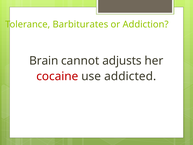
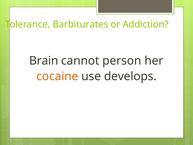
adjusts: adjusts -> person (122, 61)
cocaine colour: red -> orange (57, 76)
addicted: addicted -> develops (130, 76)
